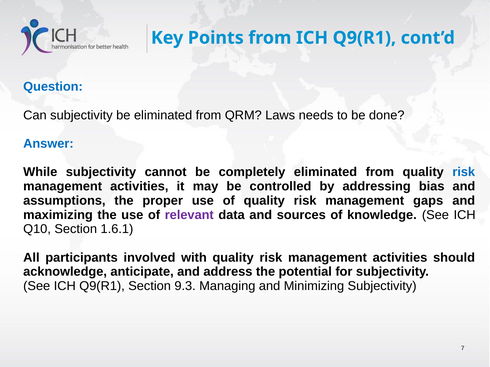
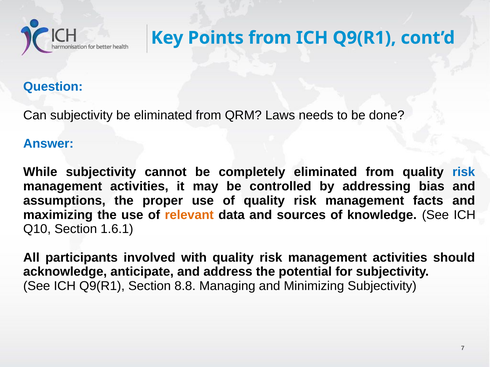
gaps: gaps -> facts (428, 201)
relevant colour: purple -> orange (189, 215)
9.3: 9.3 -> 8.8 (185, 286)
